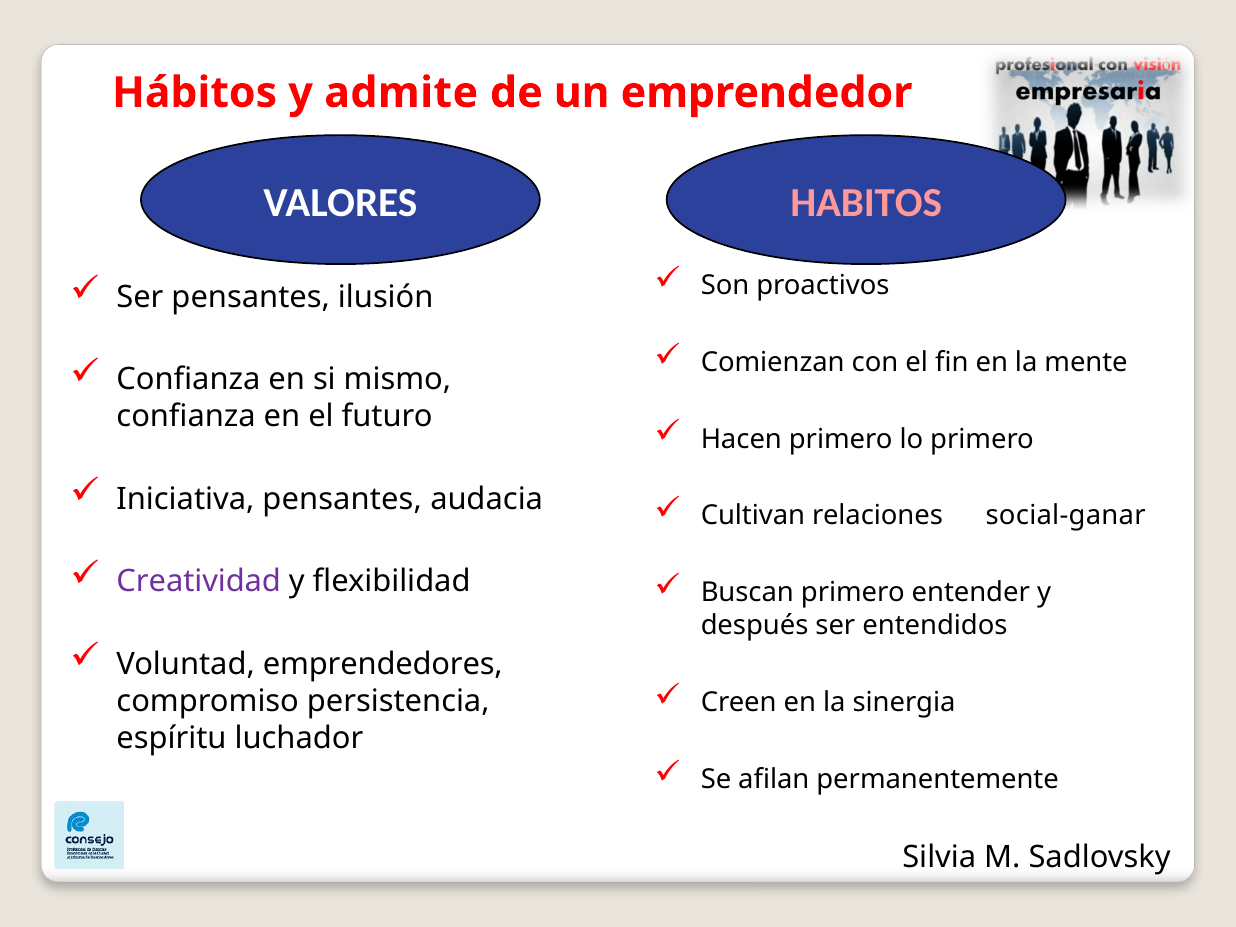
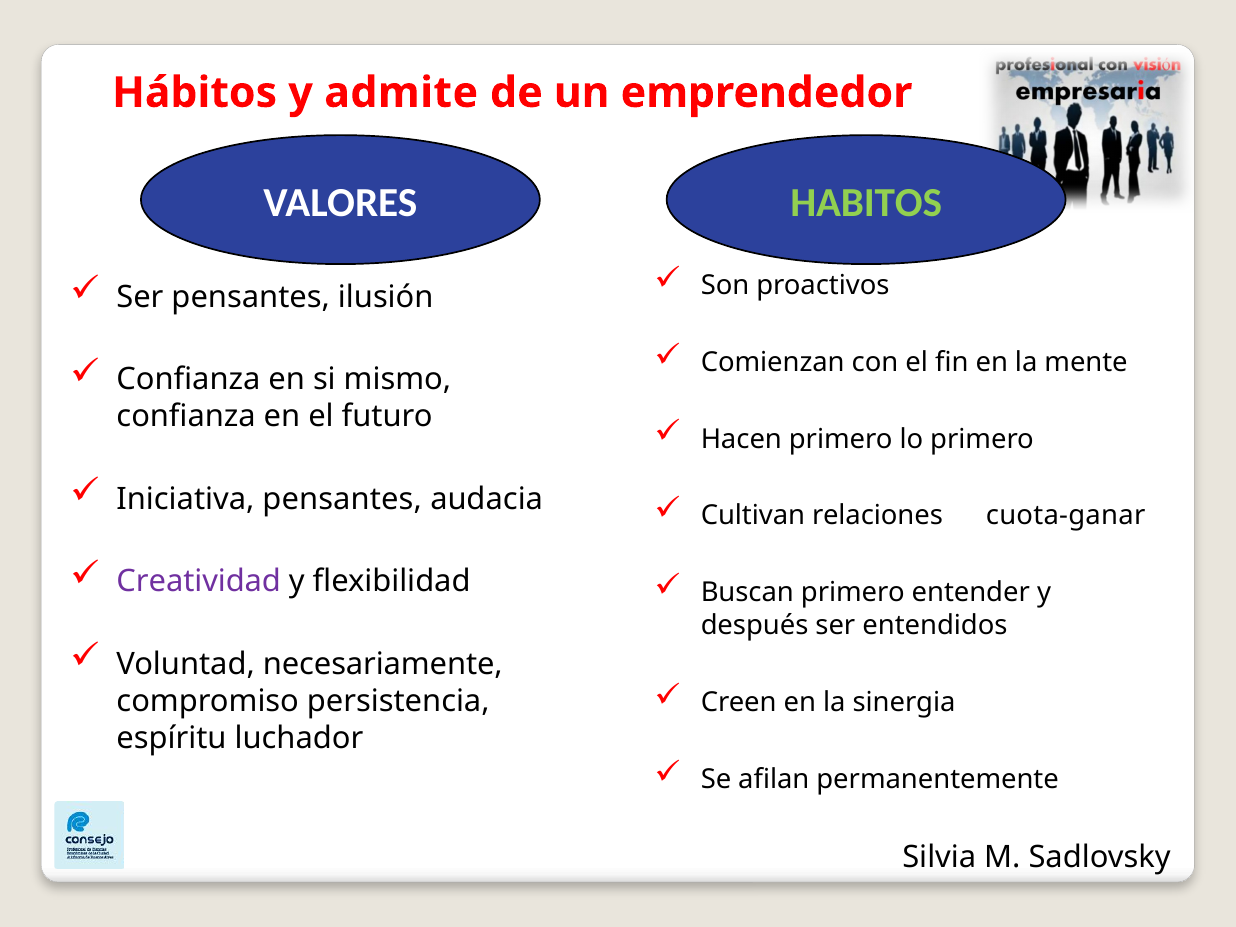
HABITOS colour: pink -> light green (866, 202)
social-ganar: social-ganar -> cuota-ganar (1066, 516)
emprendedores: emprendedores -> necesariamente (383, 664)
